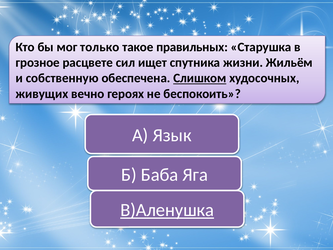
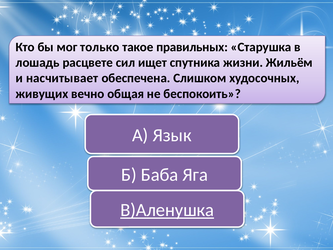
грозное: грозное -> лошадь (38, 63)
собственную: собственную -> насчитывает (62, 78)
Слишком underline: present -> none (200, 78)
героях: героях -> общая (126, 94)
